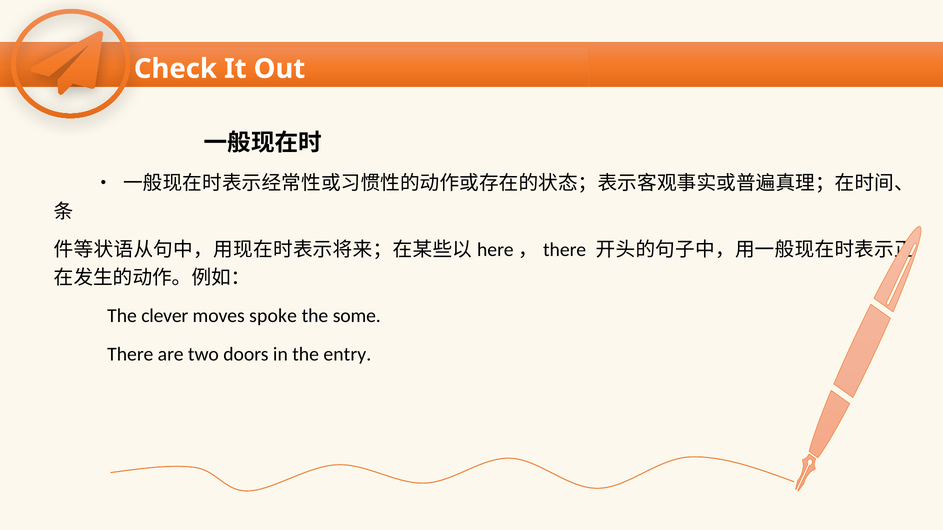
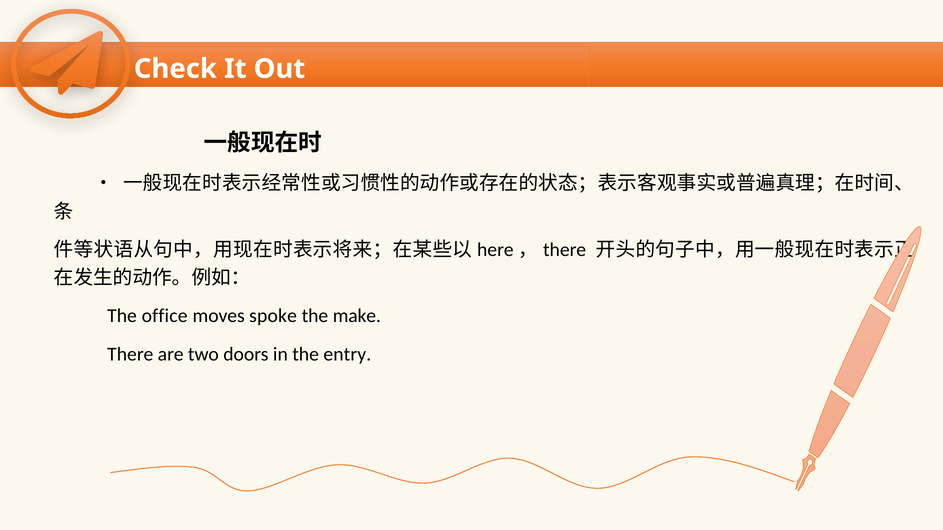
clever: clever -> office (165, 316)
some: some -> make (357, 316)
